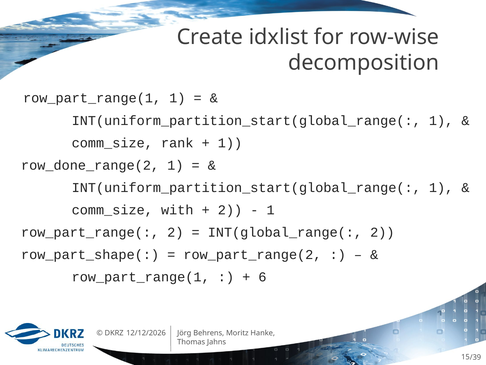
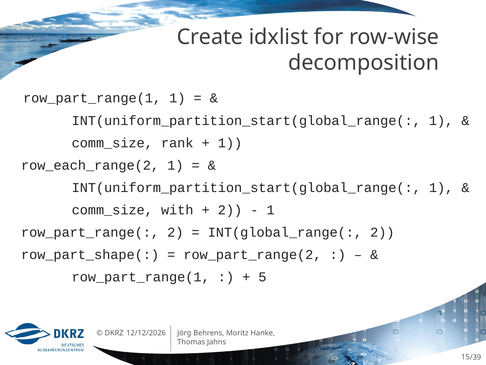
row_done_range(2: row_done_range(2 -> row_each_range(2 (90, 165)
6: 6 -> 5 (262, 277)
